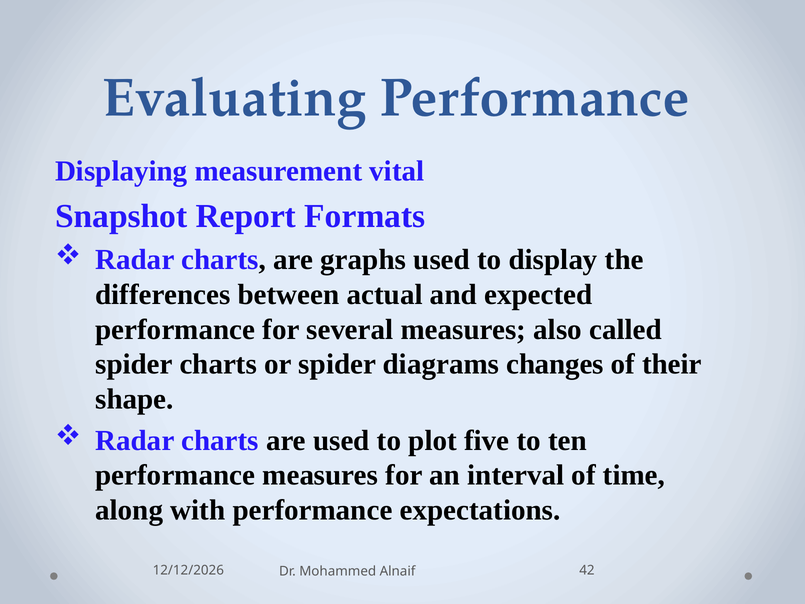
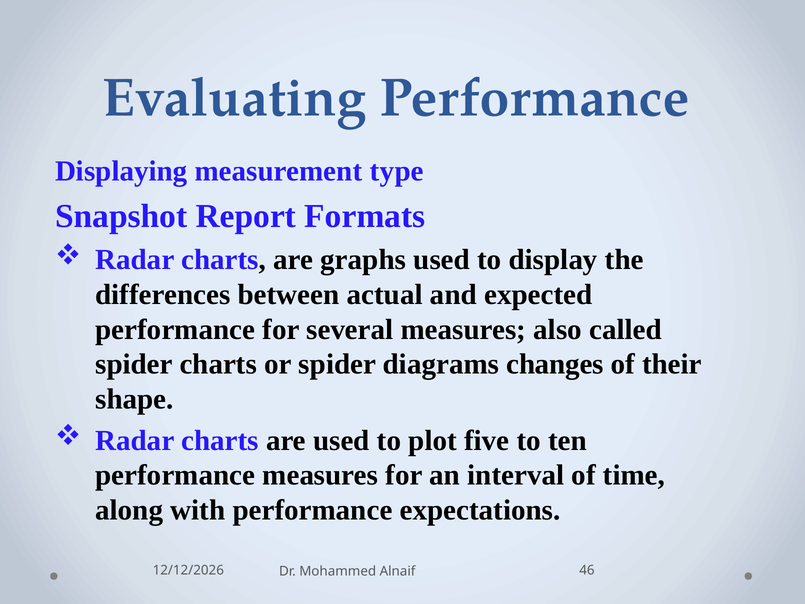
vital: vital -> type (397, 171)
42: 42 -> 46 (587, 570)
